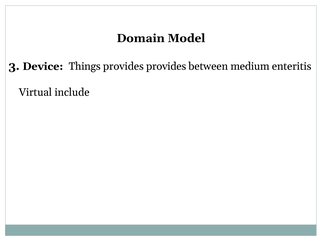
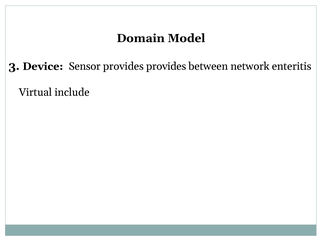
Things: Things -> Sensor (85, 67)
medium: medium -> network (250, 67)
